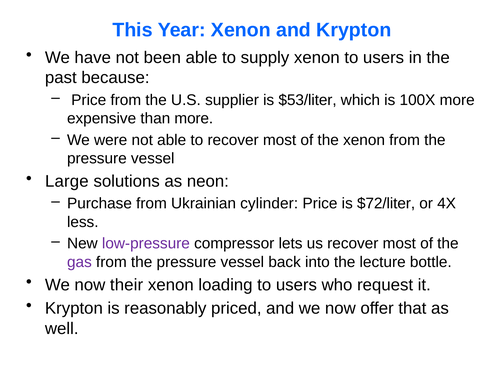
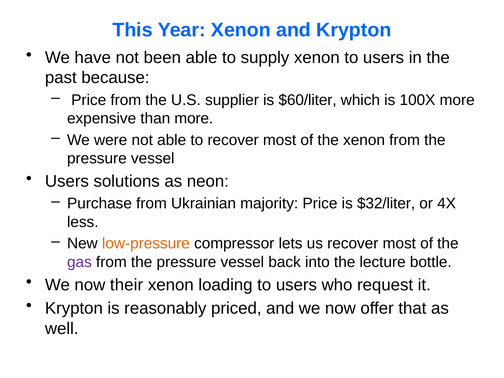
$53/liter: $53/liter -> $60/liter (308, 100)
Large: Large -> Users (67, 181)
cylinder: cylinder -> majority (269, 204)
$72/liter: $72/liter -> $32/liter (386, 204)
low-pressure colour: purple -> orange (146, 244)
